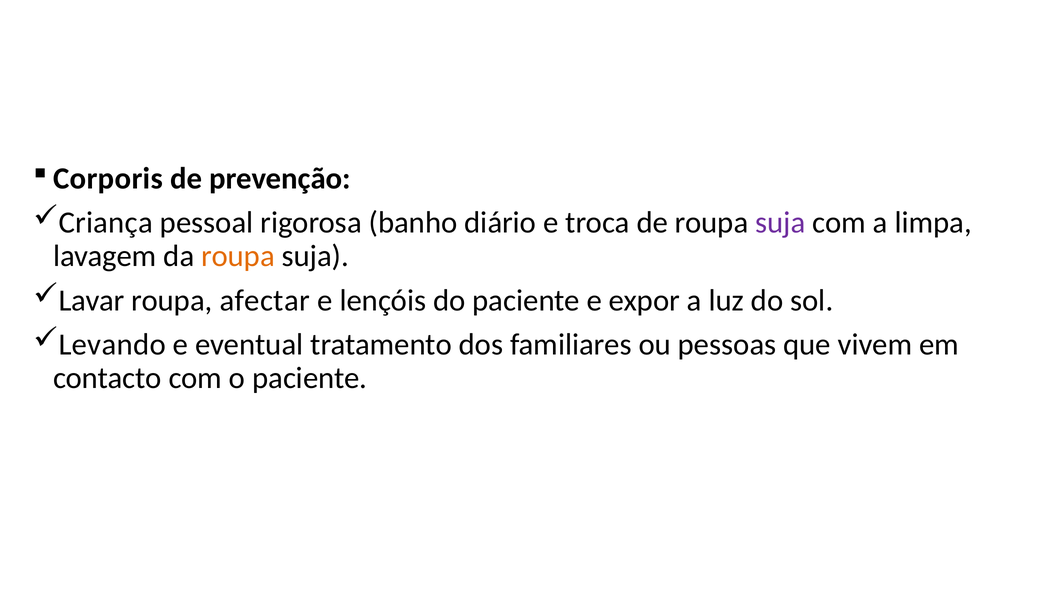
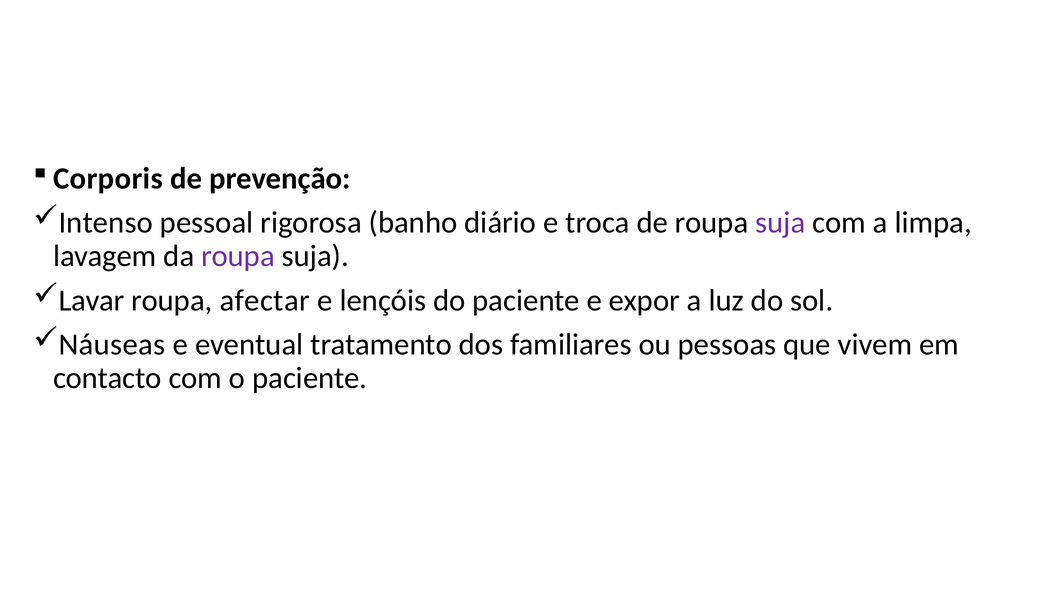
Criança: Criança -> Intenso (106, 223)
roupa colour: orange -> purple (238, 256)
Levando: Levando -> Náuseas (112, 345)
